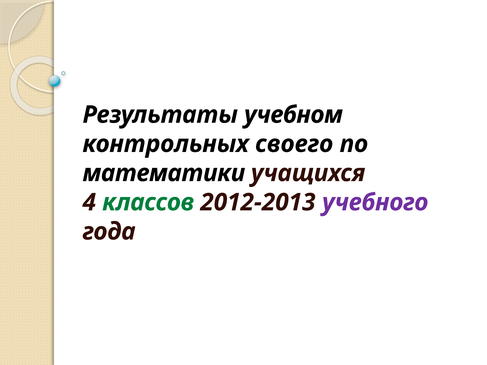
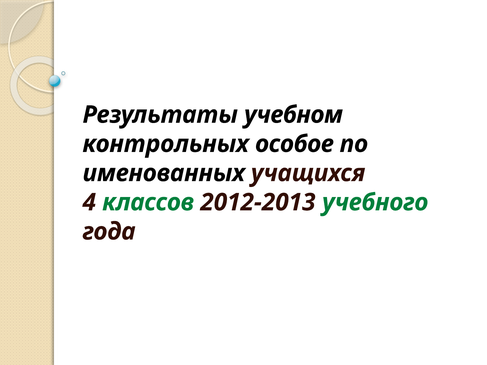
своего: своего -> особое (294, 144)
математики: математики -> именованных (164, 173)
учебного colour: purple -> green (375, 202)
